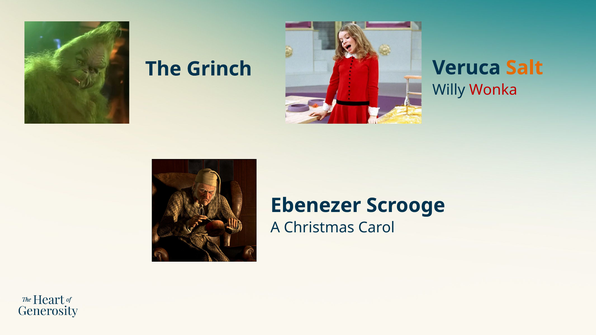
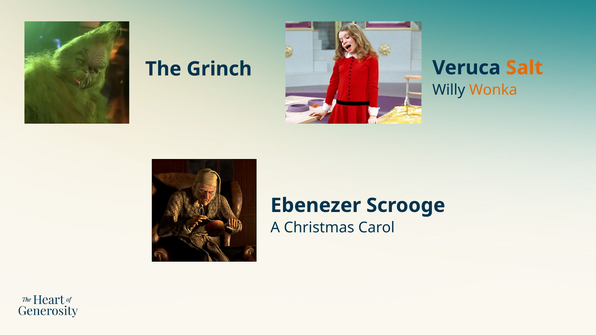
Wonka colour: red -> orange (493, 90)
